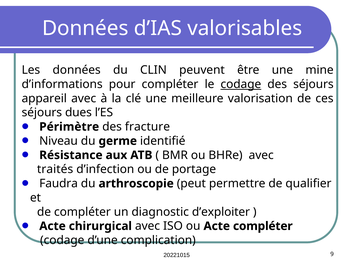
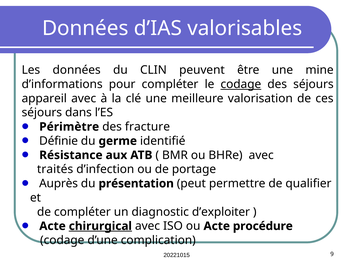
dues: dues -> dans (78, 113)
Niveau: Niveau -> Définie (59, 141)
Faudra: Faudra -> Auprès (59, 184)
arthroscopie: arthroscopie -> présentation (136, 184)
chirurgical underline: none -> present (100, 226)
Acte compléter: compléter -> procédure (263, 226)
